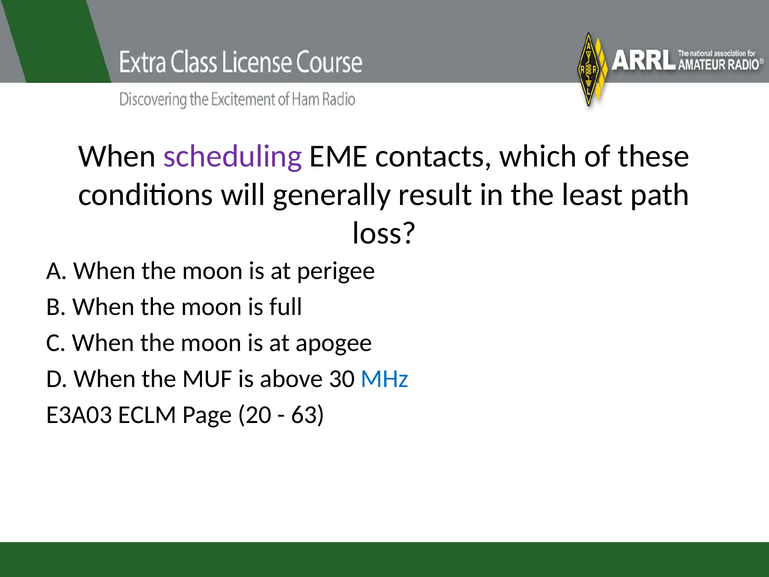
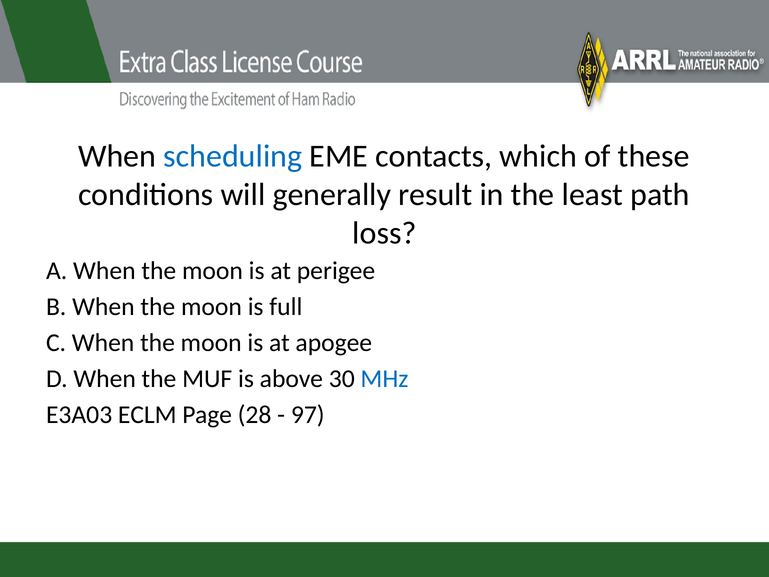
scheduling colour: purple -> blue (233, 156)
20: 20 -> 28 (255, 414)
63: 63 -> 97 (308, 414)
